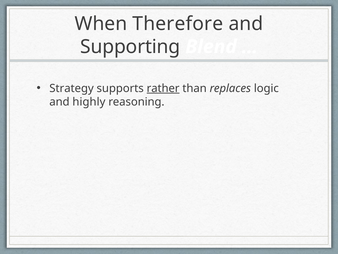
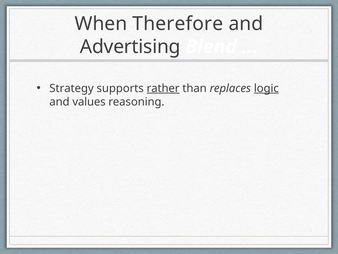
Supporting: Supporting -> Advertising (130, 47)
logic underline: none -> present (266, 88)
highly: highly -> values (89, 102)
